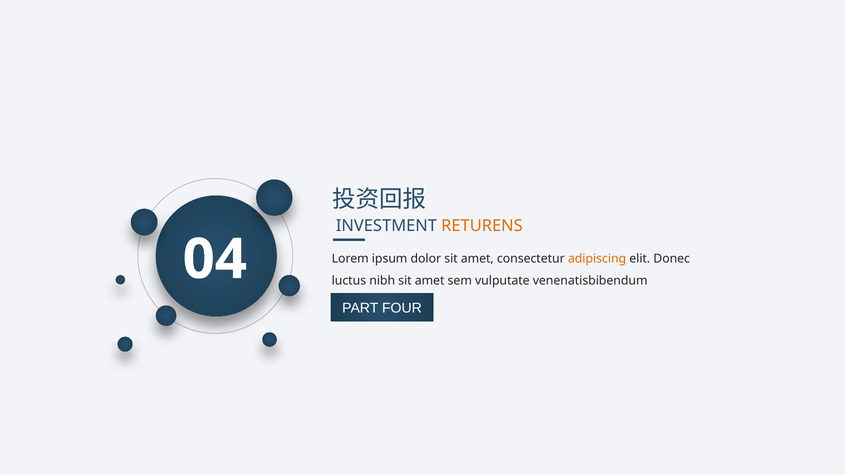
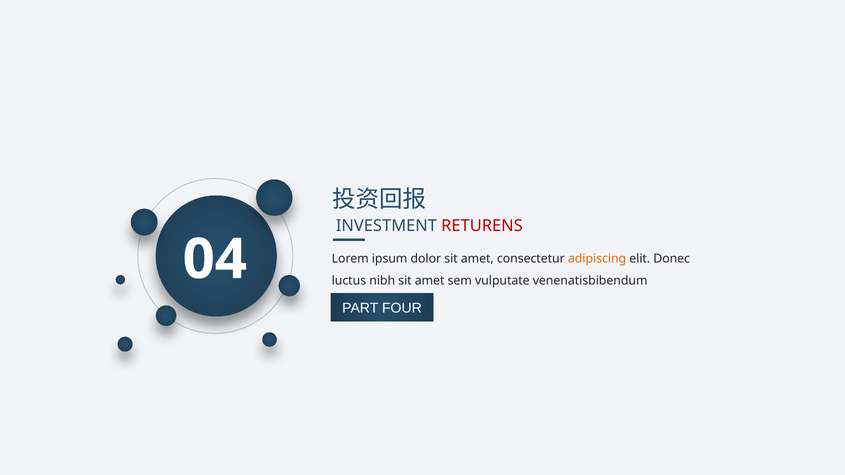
RETURENS colour: orange -> red (482, 226)
